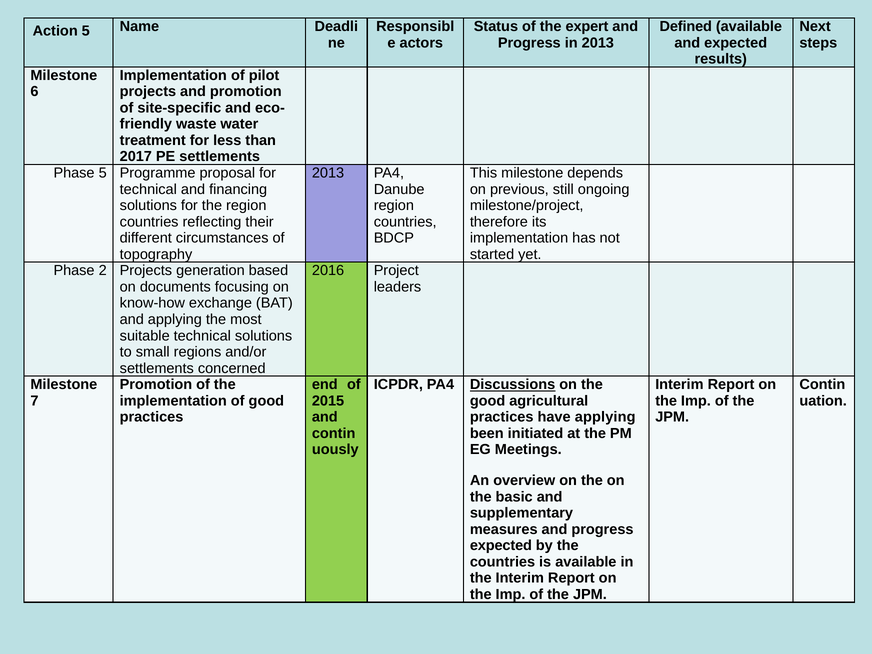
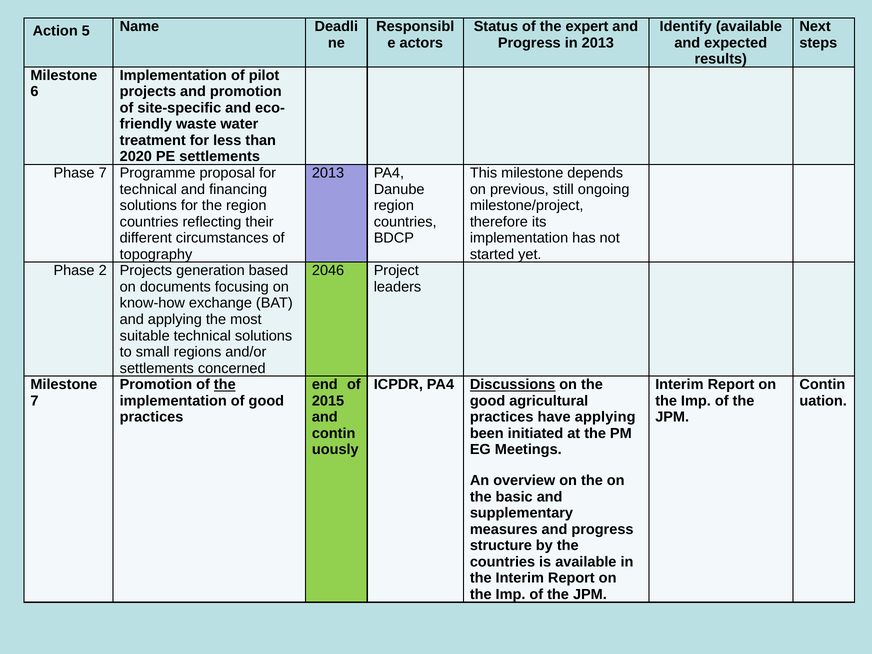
Defined: Defined -> Identify (686, 26)
2017: 2017 -> 2020 (136, 157)
Phase 5: 5 -> 7 (103, 173)
2016: 2016 -> 2046 (328, 271)
the underline: none -> present (225, 385)
expected: expected -> structure (501, 546)
